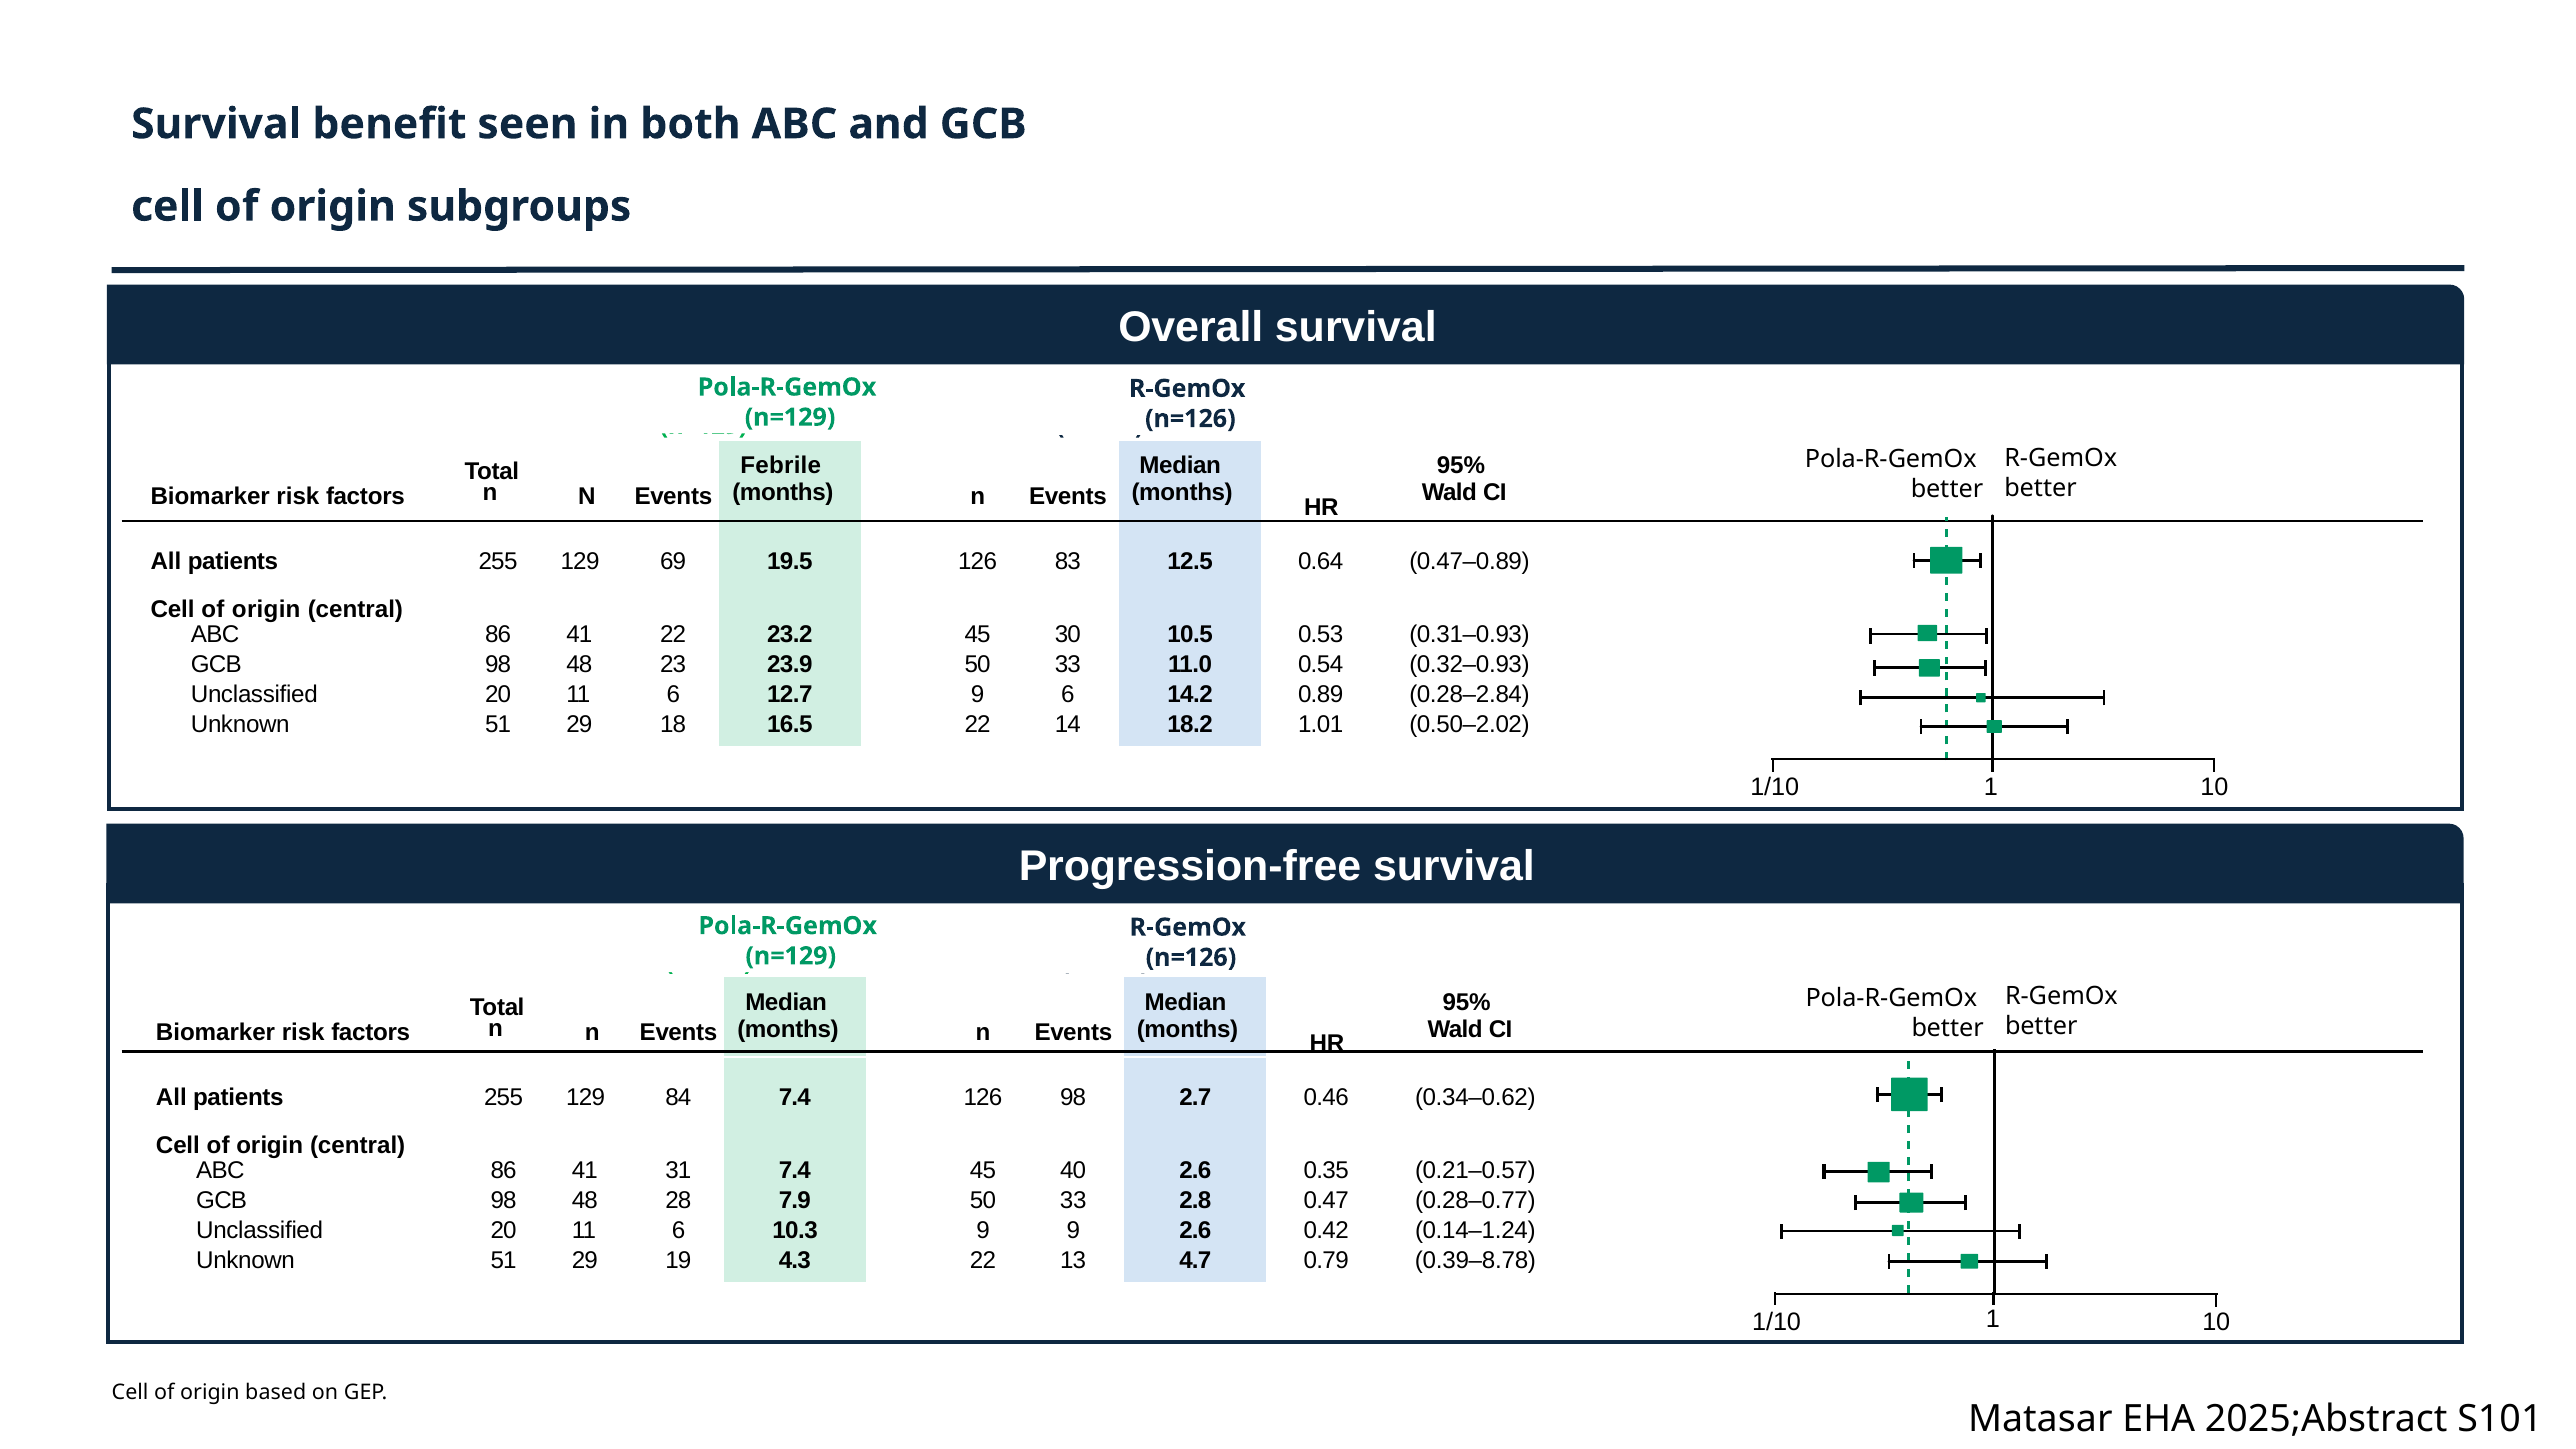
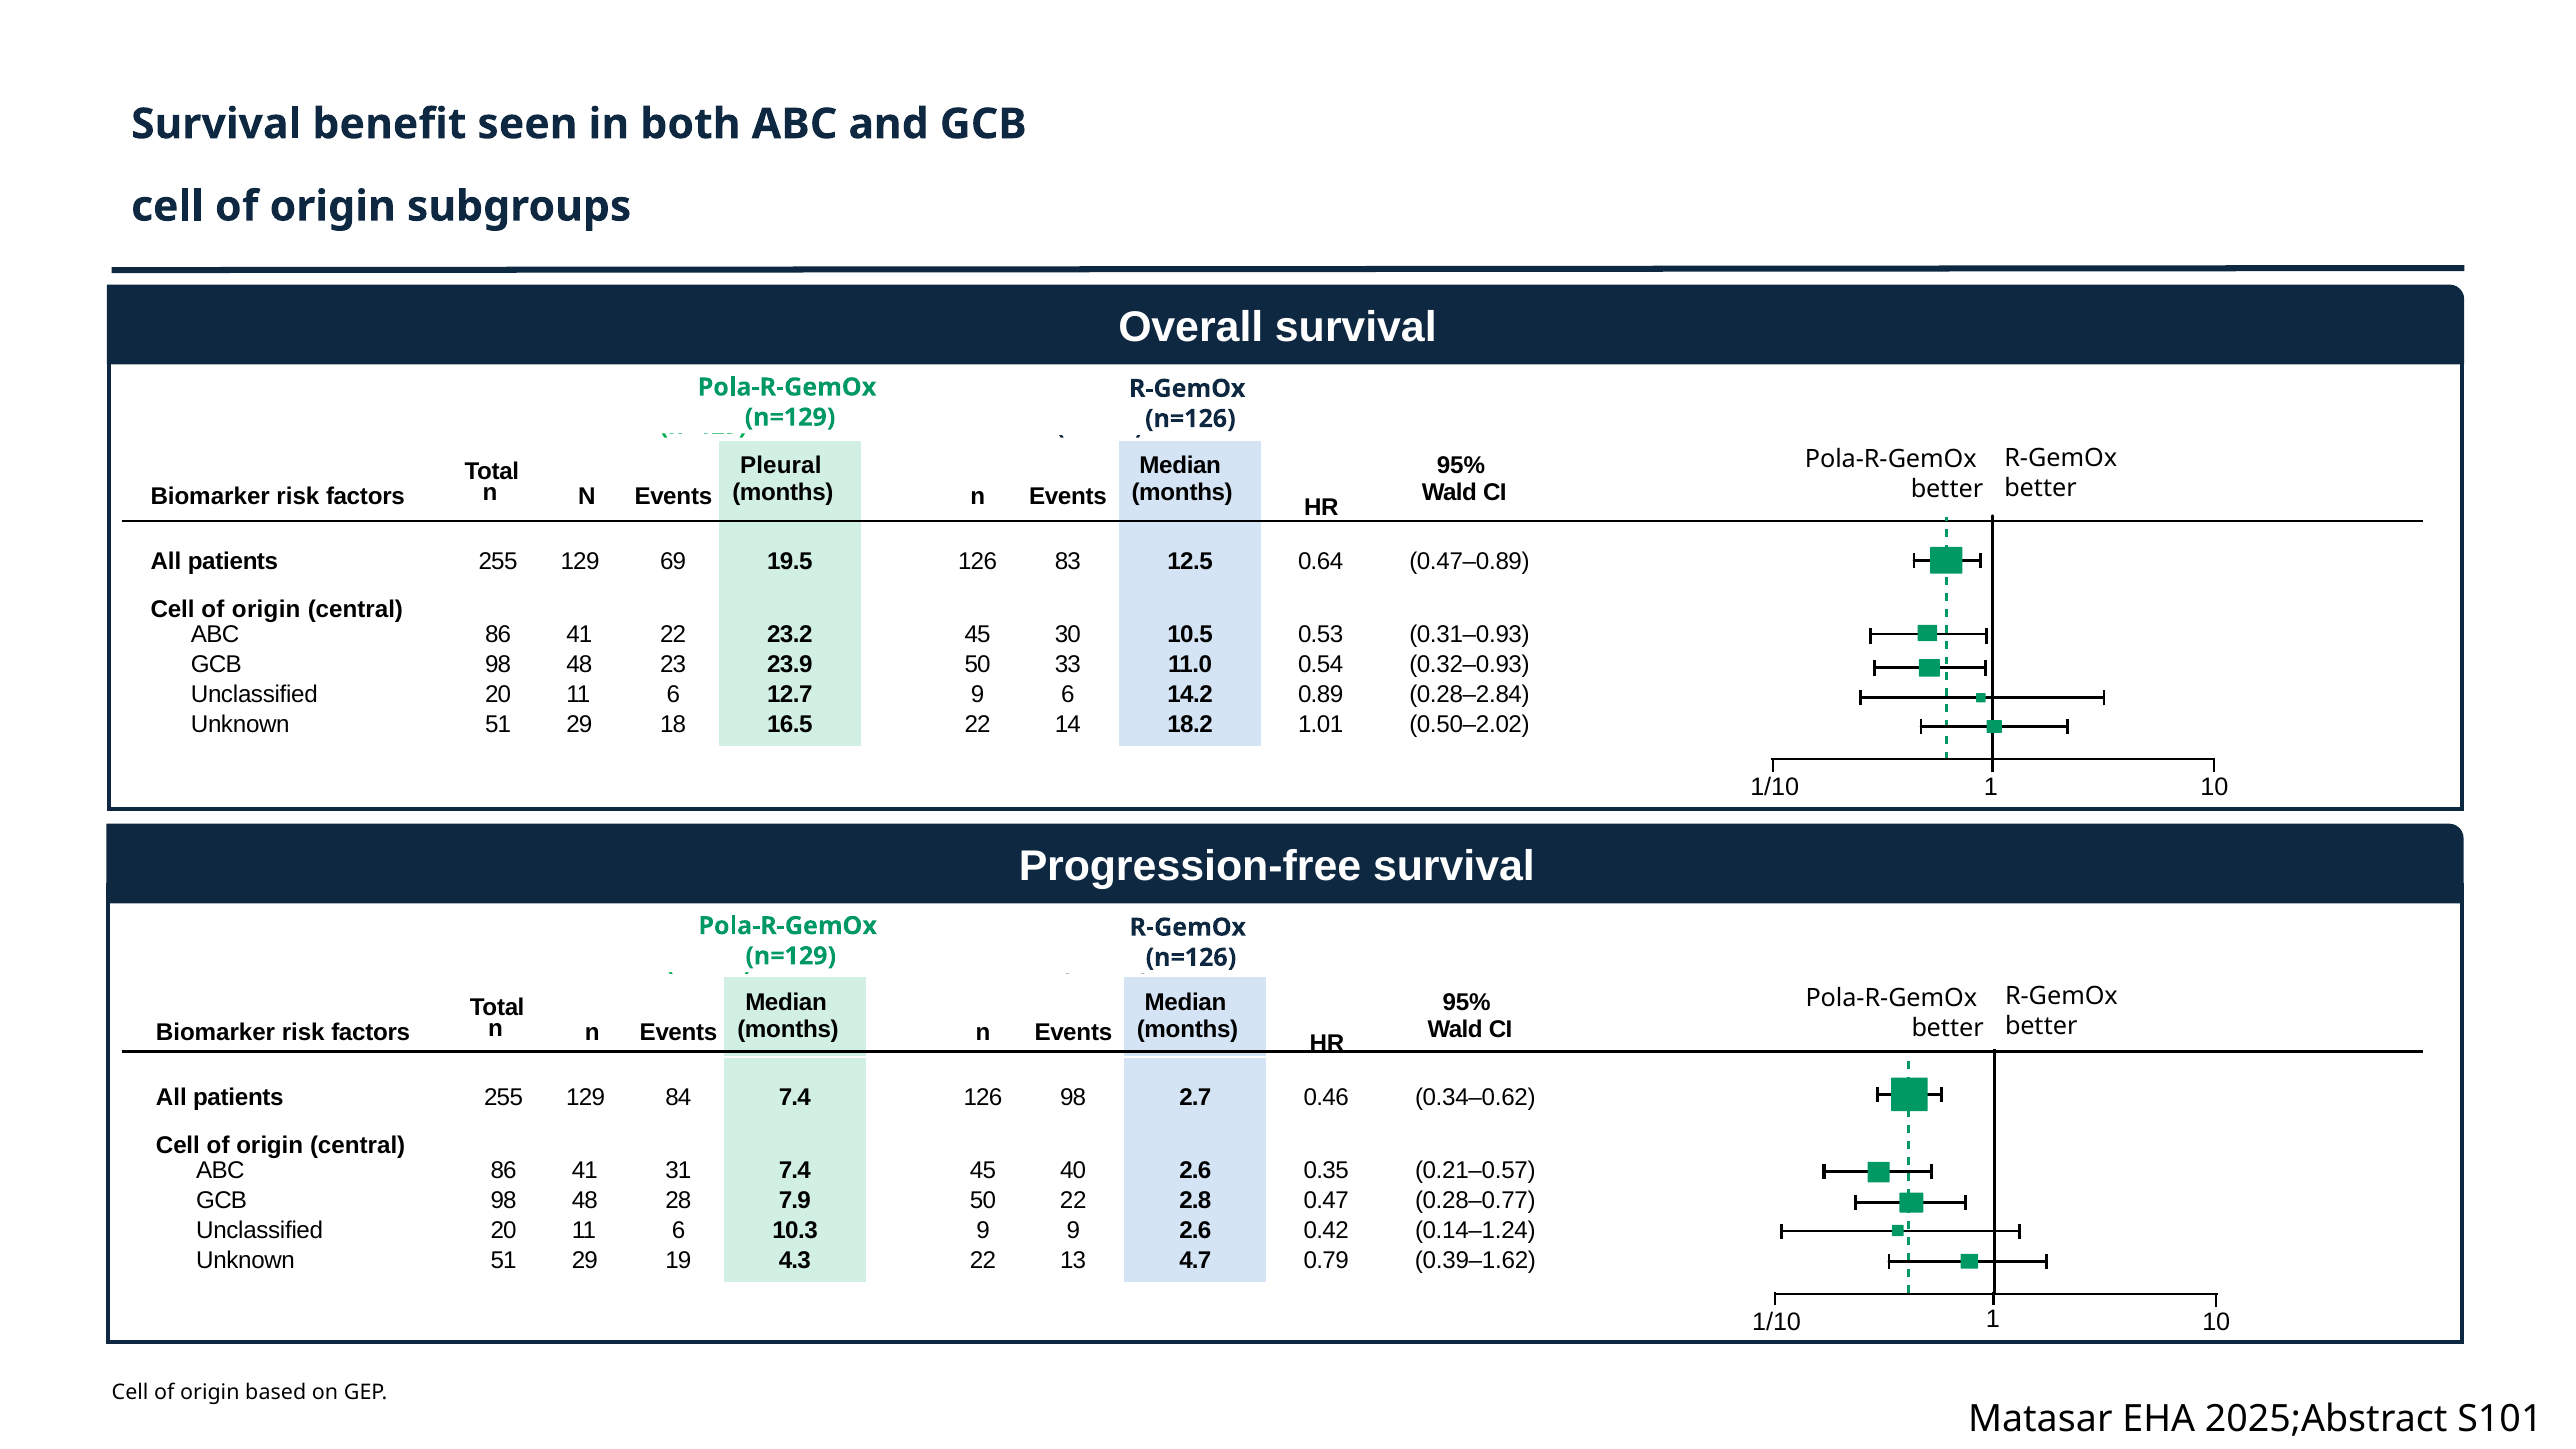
Febrile: Febrile -> Pleural (781, 466)
7.9 50 33: 33 -> 22 (1073, 1201)
0.39–8.78: 0.39–8.78 -> 0.39–1.62 (1475, 1260)
